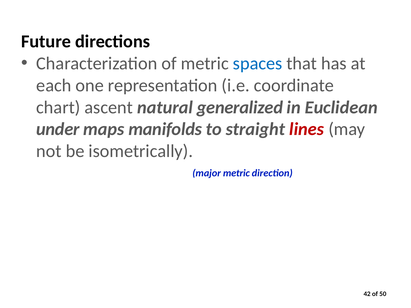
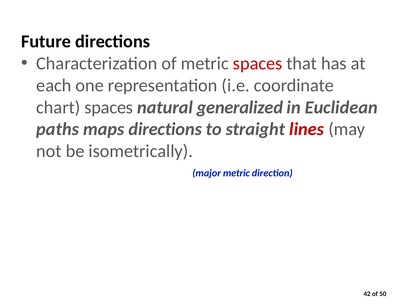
spaces colour: blue -> red (258, 64)
chart ascent: ascent -> spaces (109, 107)
under: under -> paths (58, 129)
maps manifolds: manifolds -> directions (165, 129)
